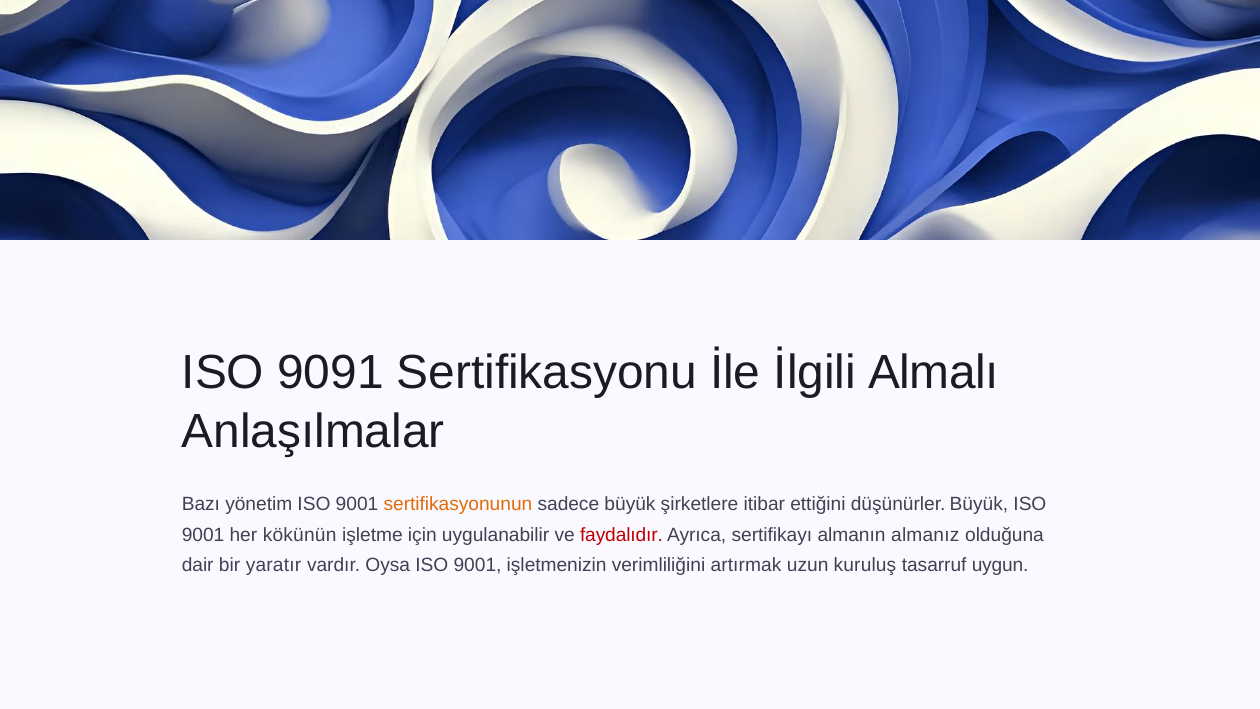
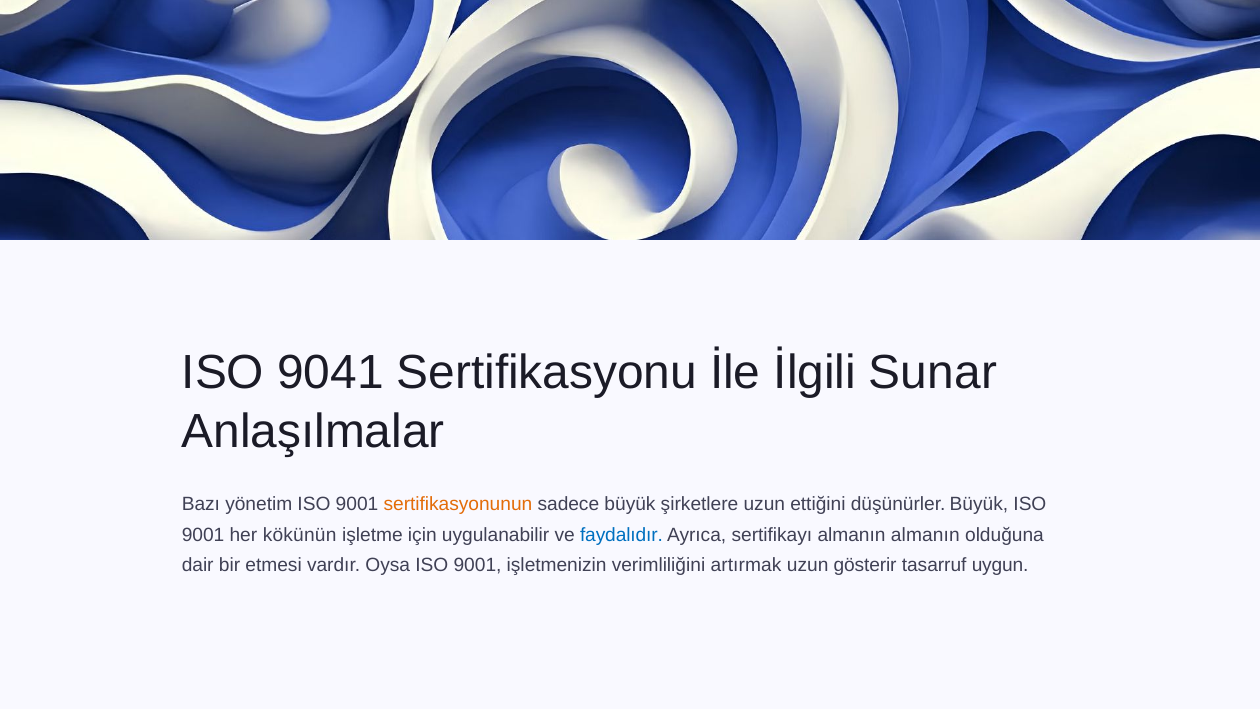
9091: 9091 -> 9041 (330, 372)
Almalı: Almalı -> Sunar (933, 372)
şirketlere itibar: itibar -> uzun (764, 504)
faydalıdır colour: red -> blue (622, 535)
almanın almanız: almanız -> almanın (925, 535)
yaratır: yaratır -> etmesi (274, 565)
kuruluş: kuruluş -> gösterir (865, 565)
